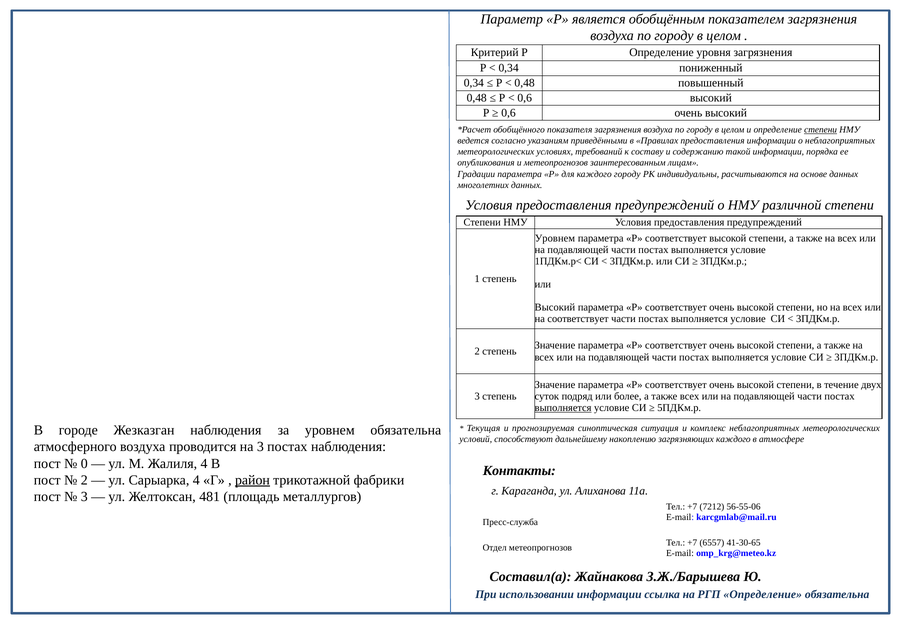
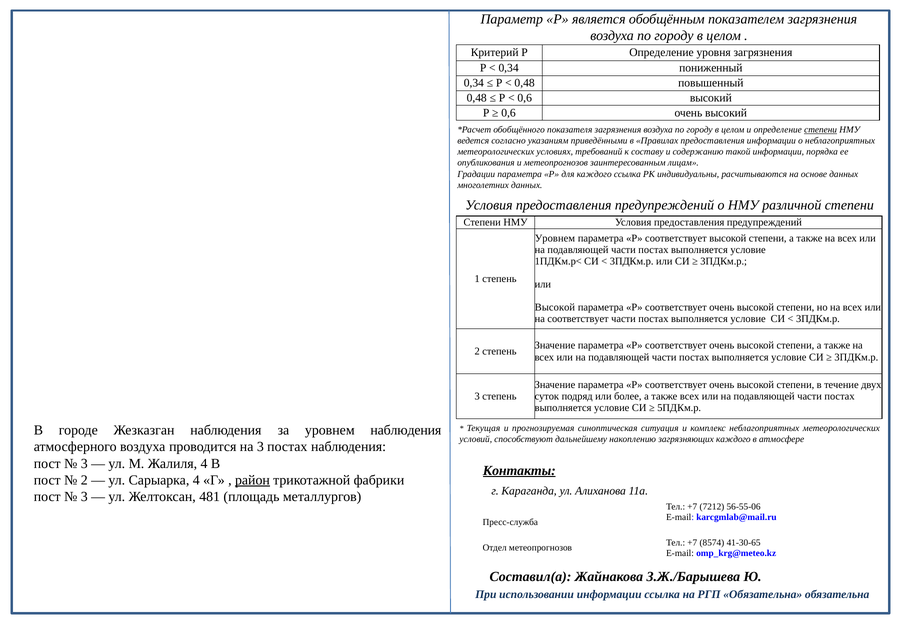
каждого городу: городу -> ссылка (627, 174)
Высокий: Высокий -> Высокой (555, 307)
выполняется underline: present -> none (563, 408)
уровнем обязательна: обязательна -> наблюдения (406, 430)
0: 0 -> 3 (84, 463)
Контакты underline: none -> present (519, 470)
6557: 6557 -> 8574 (712, 543)
РГП Определение: Определение -> Обязательна (763, 594)
